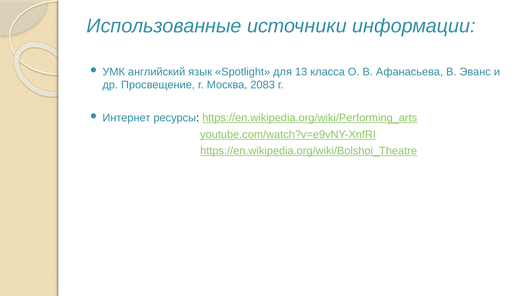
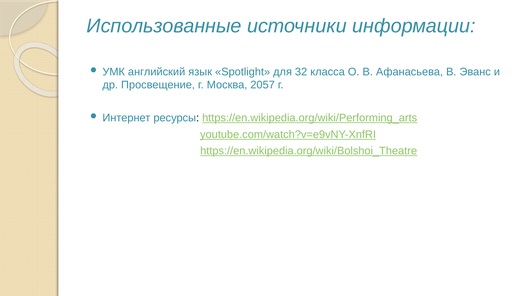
13: 13 -> 32 (301, 72)
2083: 2083 -> 2057 (263, 85)
